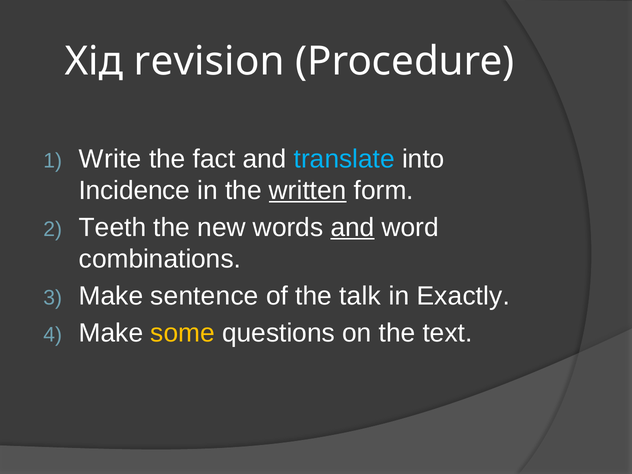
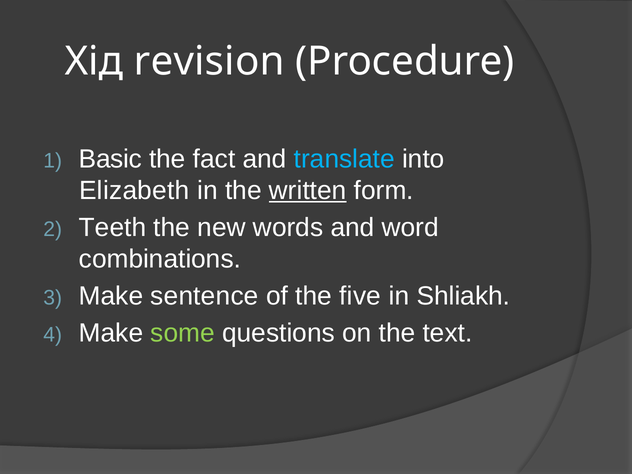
Write: Write -> Basic (110, 159)
Incidence: Incidence -> Elizabeth (134, 191)
and underline: present -> none (353, 227)
talk: talk -> five (360, 296)
Exactly: Exactly -> Shliakh (463, 296)
some colour: yellow -> light green (183, 333)
